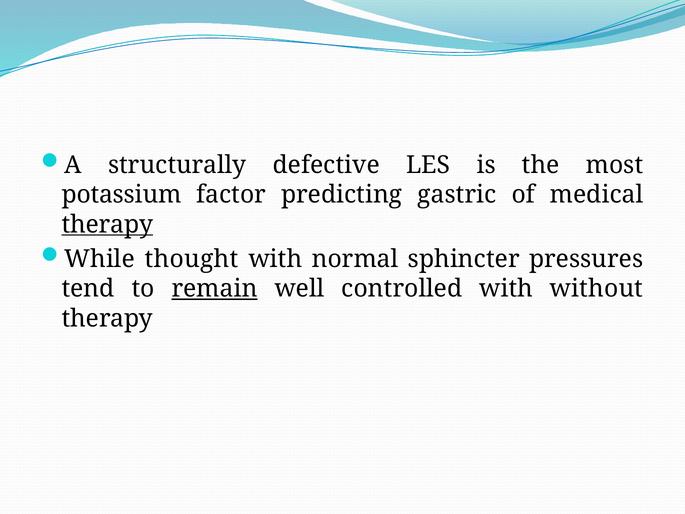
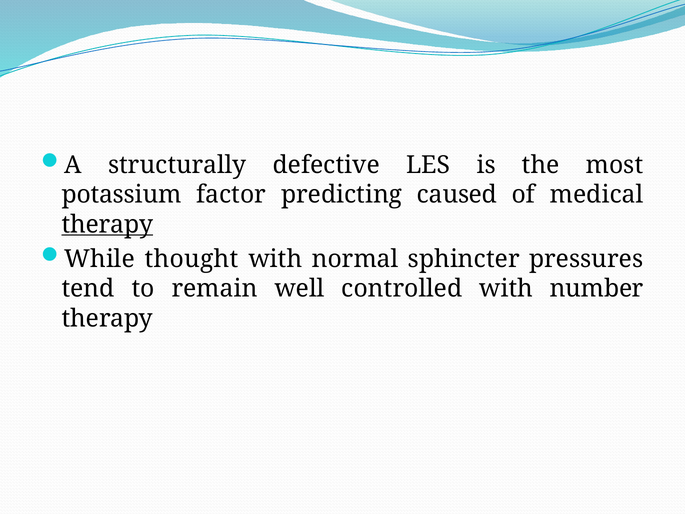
gastric: gastric -> caused (457, 195)
remain underline: present -> none (215, 289)
without: without -> number (597, 289)
